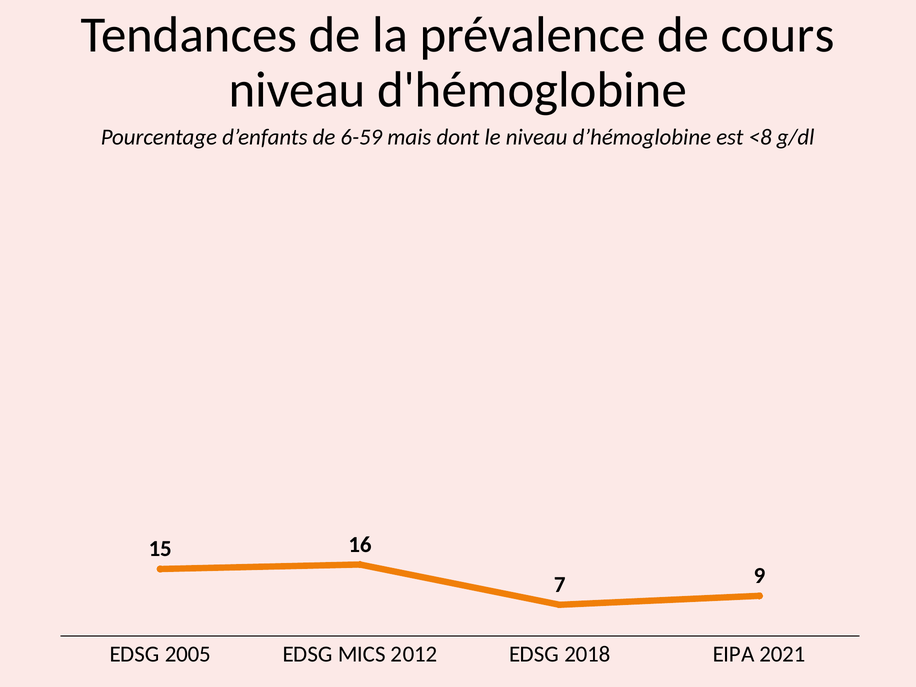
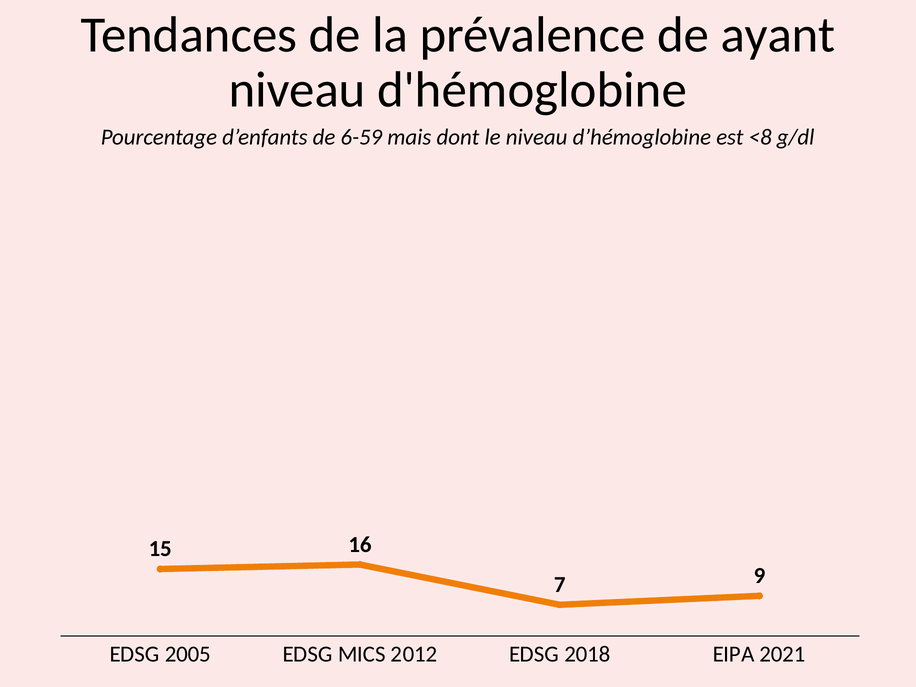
cours: cours -> ayant (778, 35)
